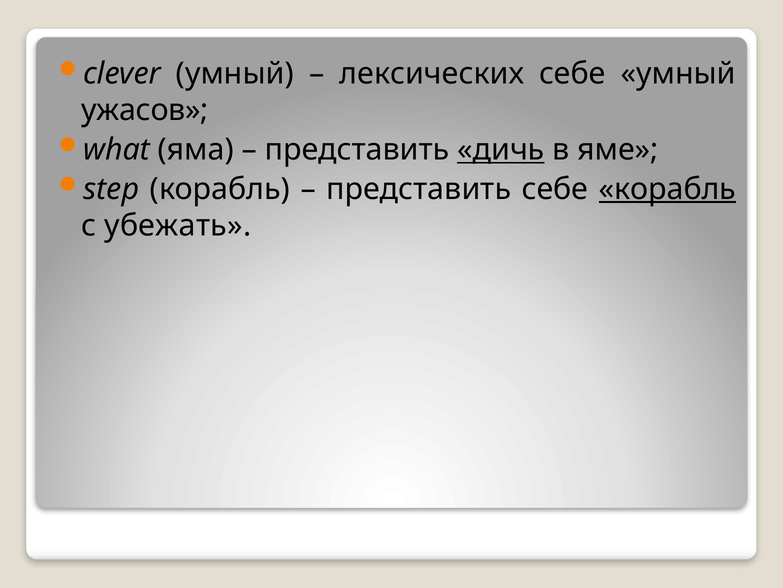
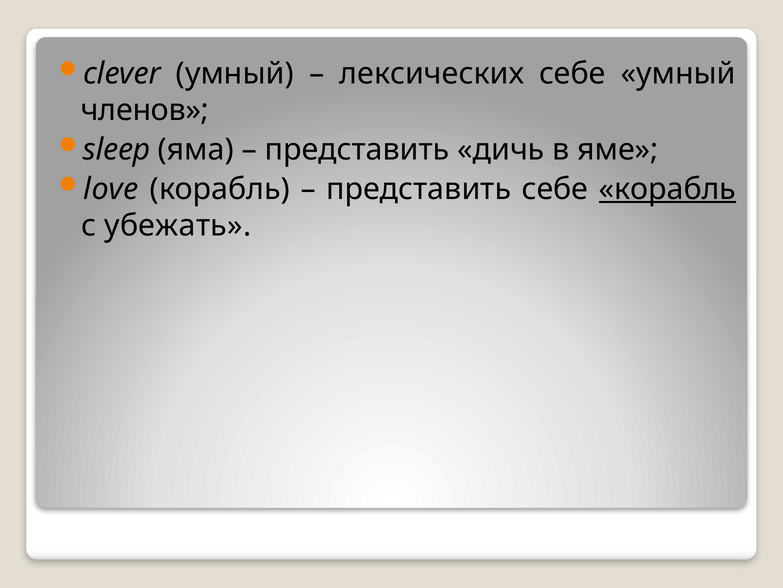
ужасов: ужасов -> членов (145, 110)
what: what -> sleep (117, 149)
дичь underline: present -> none (501, 149)
step: step -> love (111, 189)
